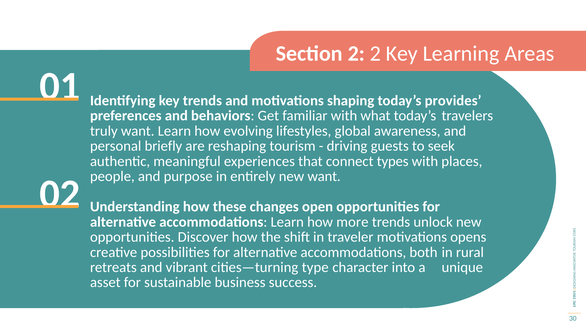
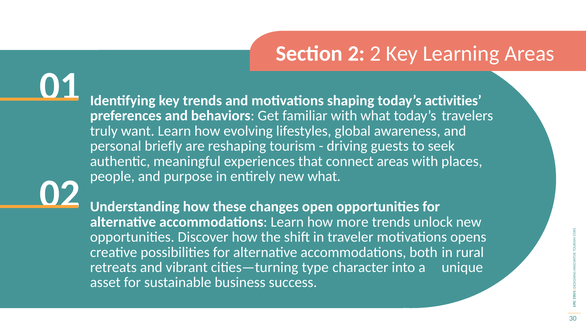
provides: provides -> activities (453, 100)
connect types: types -> areas (393, 161)
new want: want -> what (324, 176)
